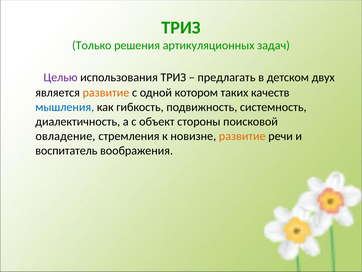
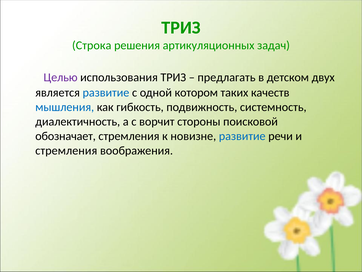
Только: Только -> Строка (92, 45)
развитие colour: orange -> blue (106, 93)
объект: объект -> ворчит (157, 122)
овладение: овладение -> обозначает (66, 136)
развитие colour: orange -> blue (242, 136)
воспитатель: воспитатель -> стремления (66, 150)
